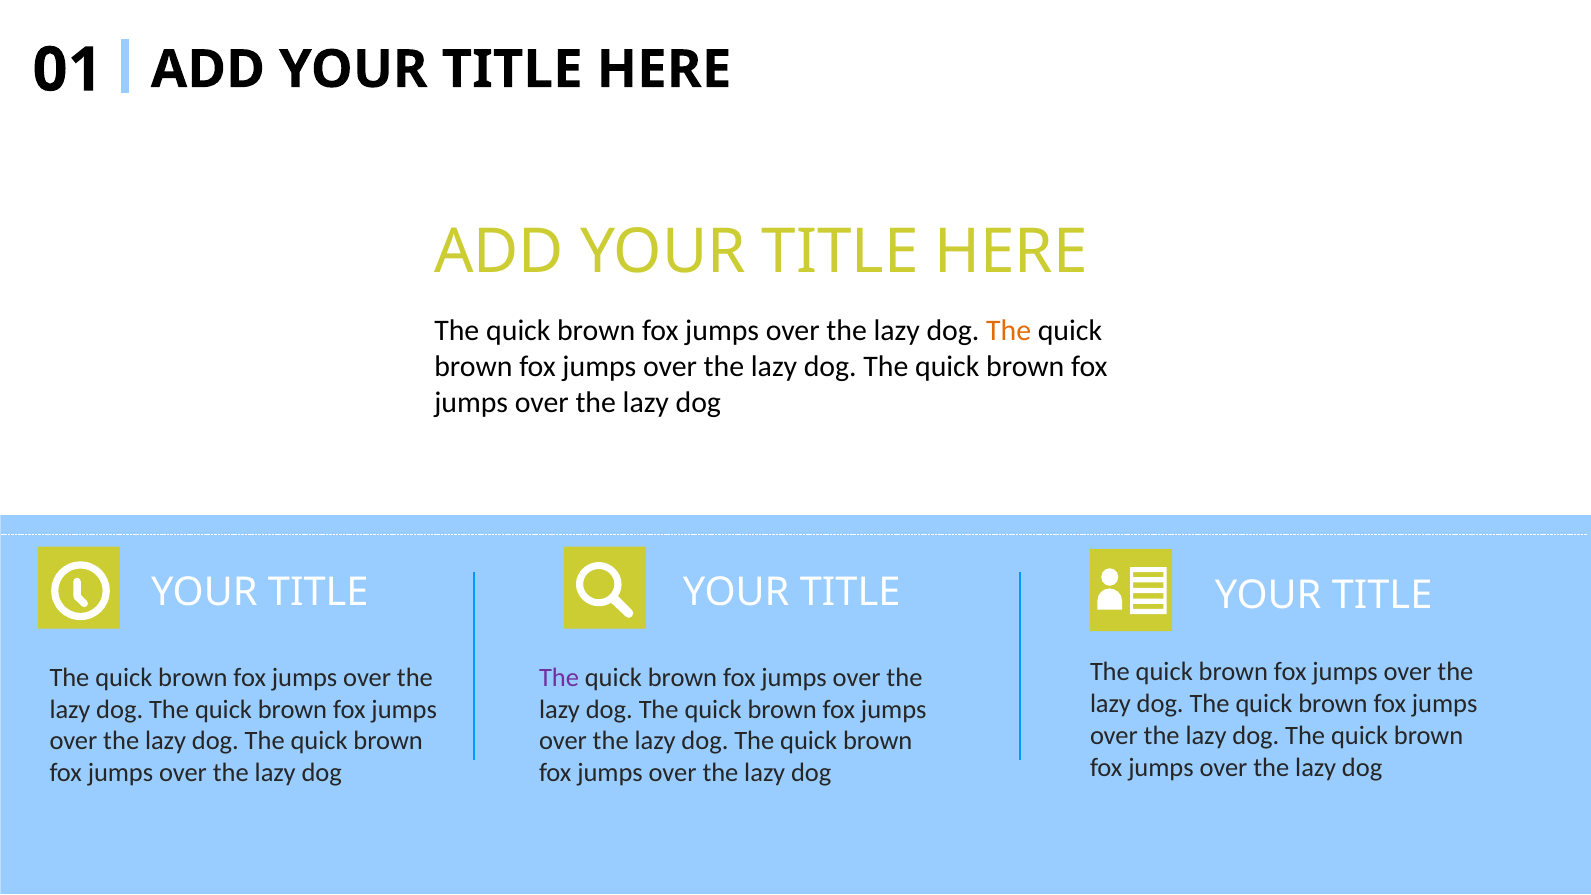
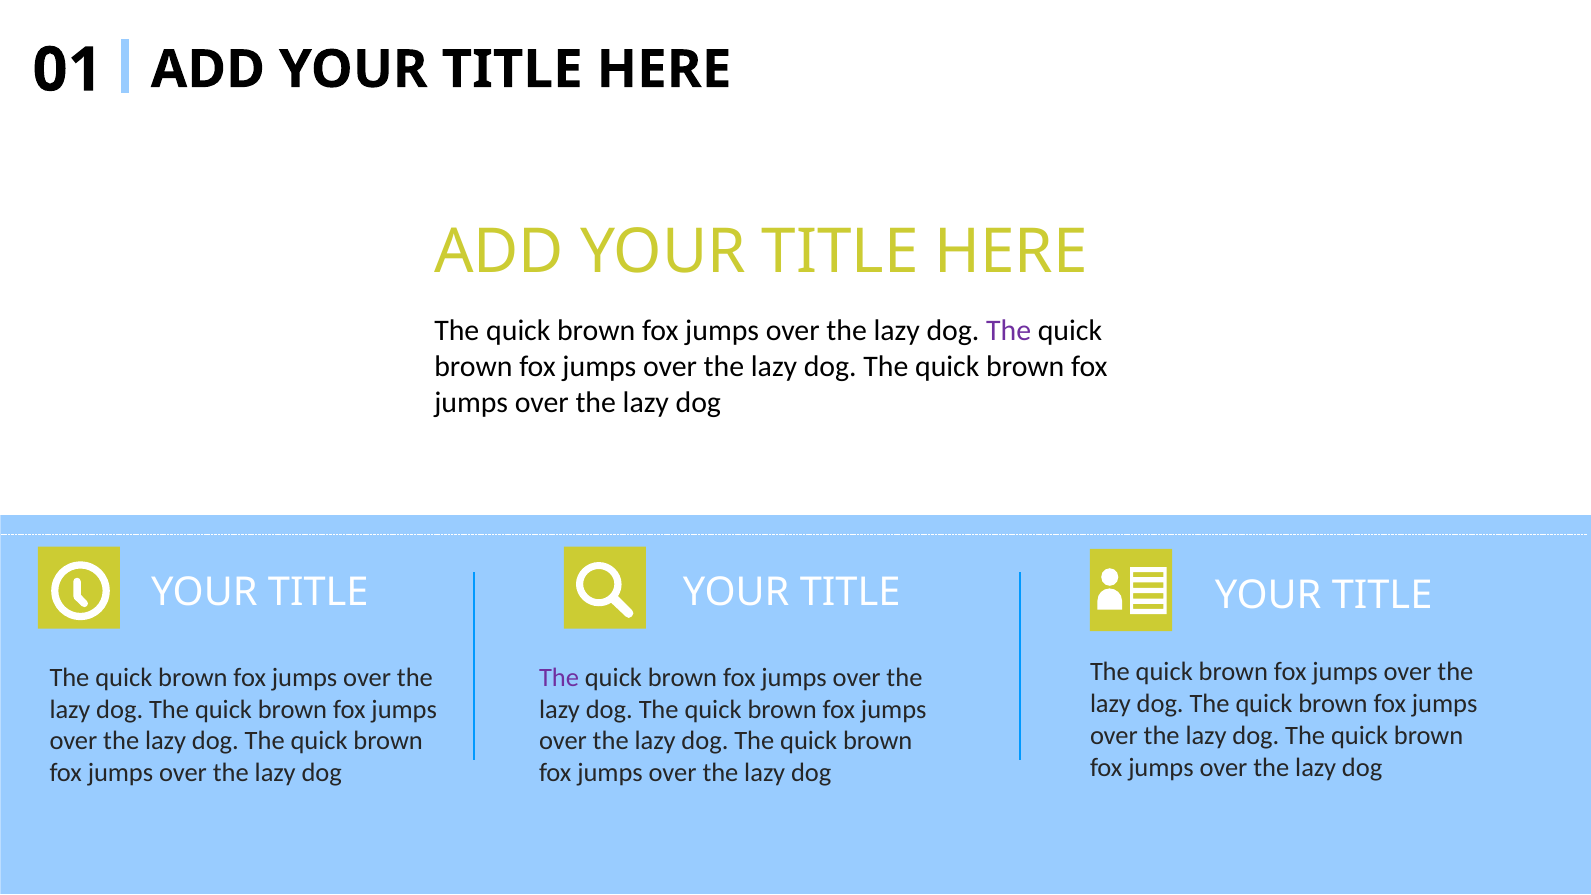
The colour: orange -> purple (1009, 331)
